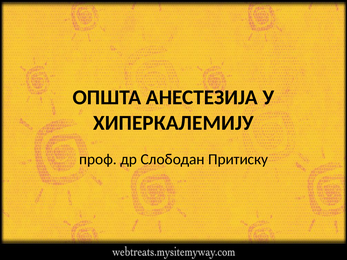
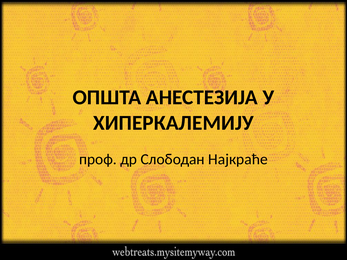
Притиску: Притиску -> Најкраће (238, 160)
